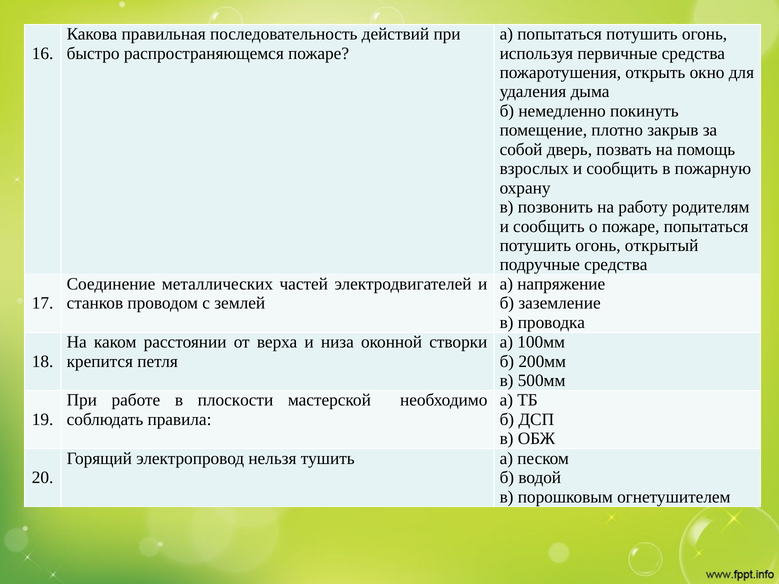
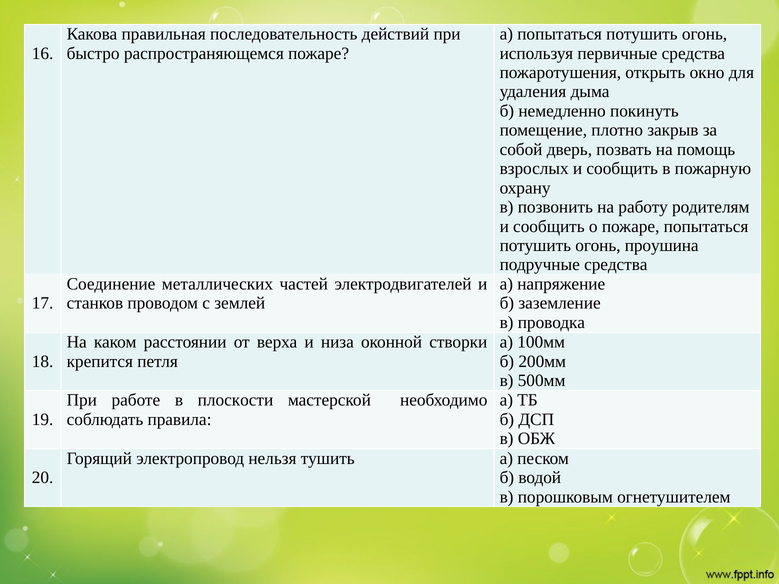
открытый: открытый -> проушина (662, 246)
